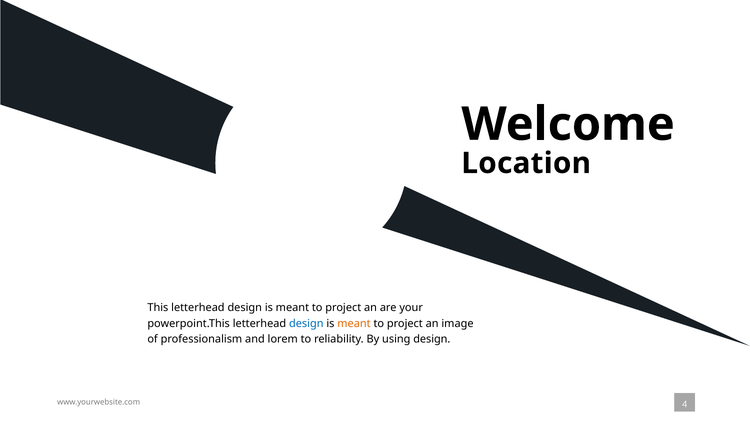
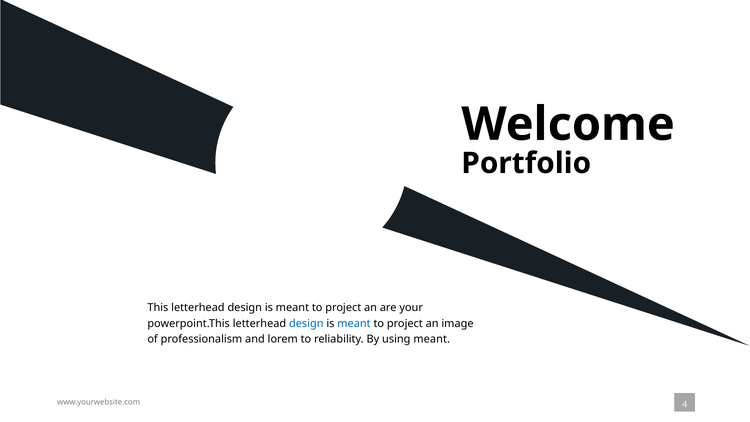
Location: Location -> Portfolio (526, 163)
meant colour: orange -> blue (354, 323)
using design: design -> meant (432, 339)
